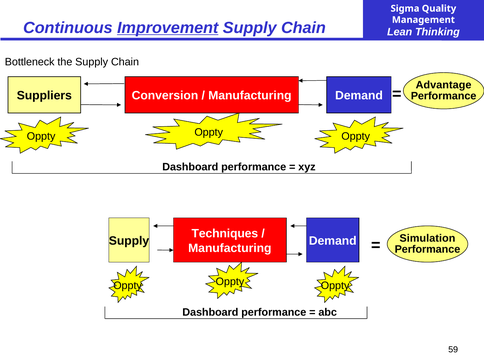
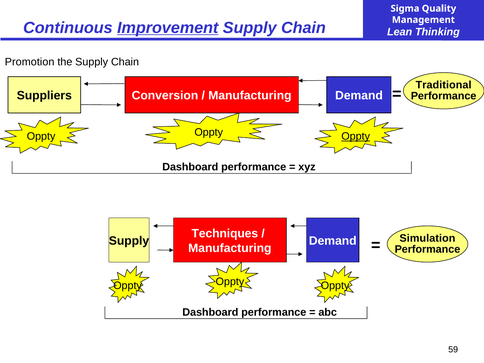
Bottleneck: Bottleneck -> Promotion (30, 62)
Advantage: Advantage -> Traditional (444, 85)
Oppty underline: none -> present (356, 136)
